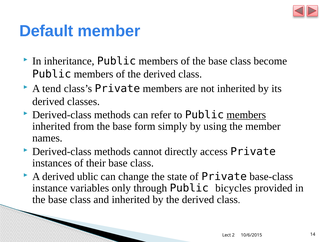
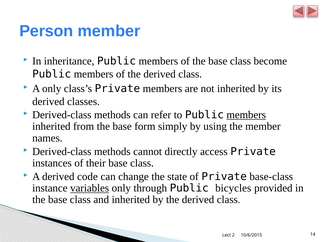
Default: Default -> Person (46, 31)
A tend: tend -> only (52, 89)
ublic: ublic -> code (87, 177)
variables underline: none -> present (90, 188)
